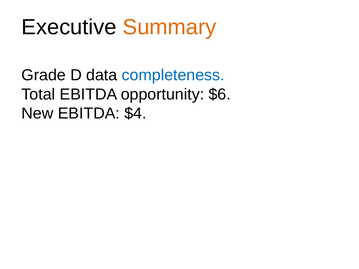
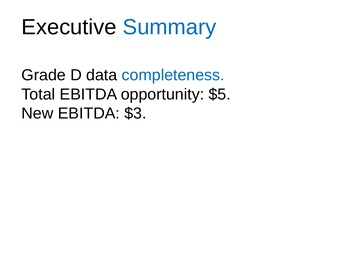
Summary colour: orange -> blue (170, 27)
$6: $6 -> $5 (220, 94)
$4: $4 -> $3 (135, 114)
